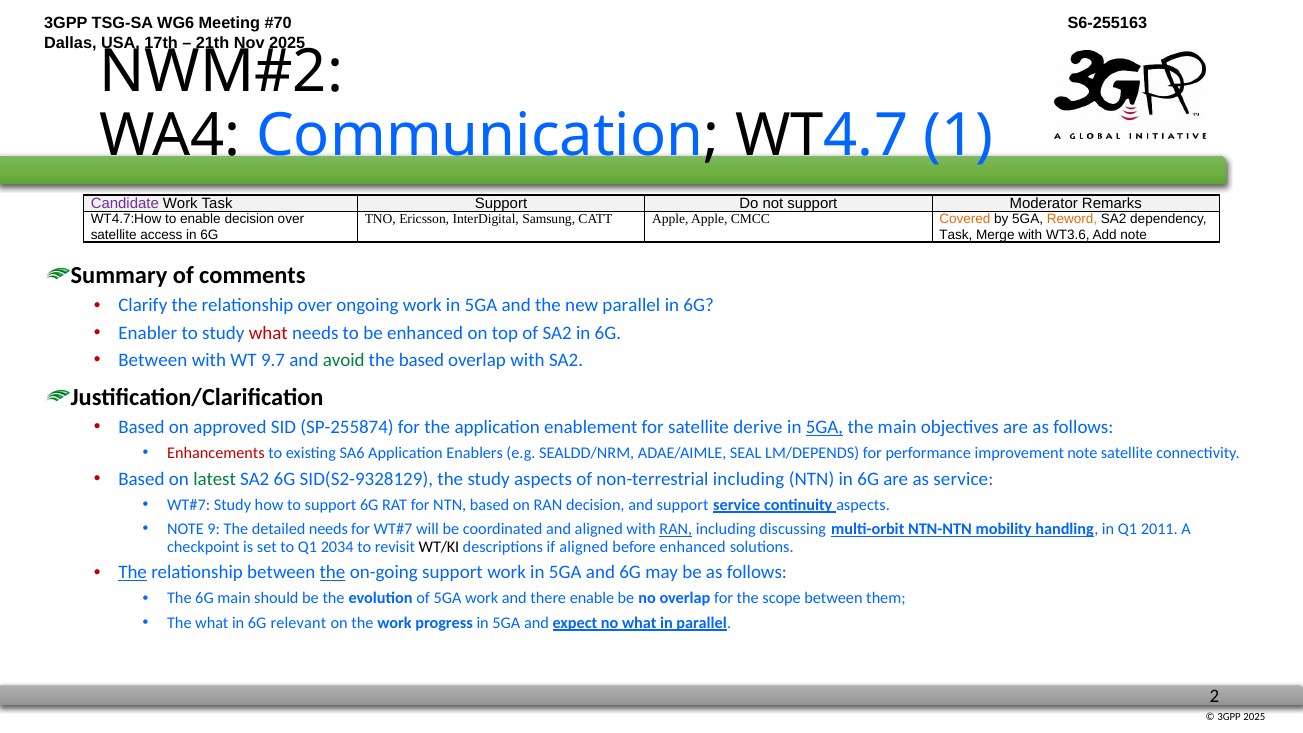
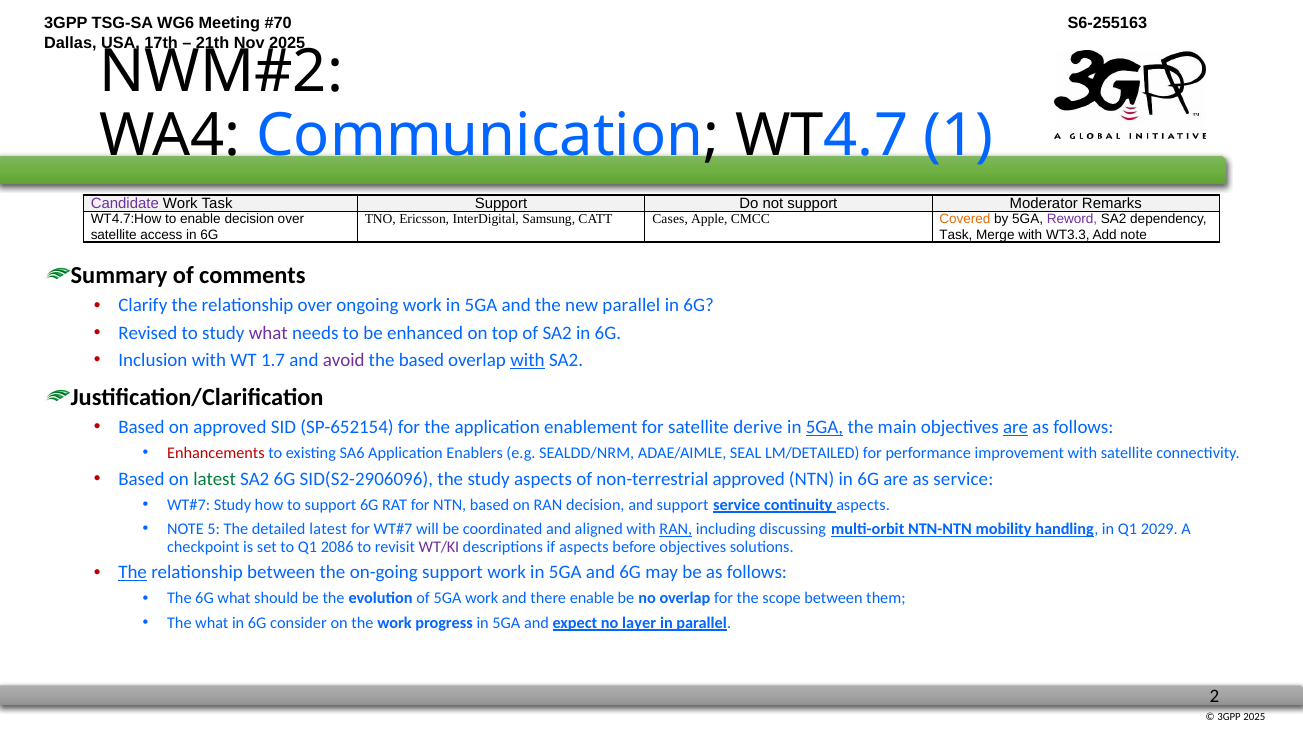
CATT Apple: Apple -> Cases (670, 219)
Reword colour: orange -> purple (1072, 219)
WT3.6: WT3.6 -> WT3.3 (1068, 235)
Enabler: Enabler -> Revised (148, 333)
what colour: red -> purple (268, 333)
Between: Between -> Inclusion (153, 360)
9.7: 9.7 -> 1.7 (273, 360)
avoid colour: green -> purple (344, 360)
with underline: none -> present (527, 360)
SP-255874: SP-255874 -> SP-652154 (347, 427)
are underline: none -> present (1016, 427)
LM/DEPENDS: LM/DEPENDS -> LM/DETAILED (812, 453)
improvement note: note -> with (1082, 453)
SID(S2-9328129: SID(S2-9328129 -> SID(S2-2906096 (366, 479)
non-terrestrial including: including -> approved (749, 479)
9: 9 -> 5 (214, 529)
detailed needs: needs -> latest (328, 529)
2011: 2011 -> 2029 (1159, 529)
2034: 2034 -> 2086 (337, 547)
WT/KI colour: black -> purple (439, 547)
if aligned: aligned -> aspects (584, 547)
before enhanced: enhanced -> objectives (693, 547)
the underline: present -> none (332, 573)
6G main: main -> what (234, 598)
relevant: relevant -> consider (298, 623)
no what: what -> layer (639, 623)
